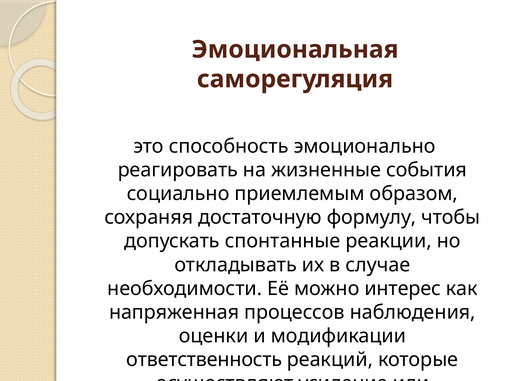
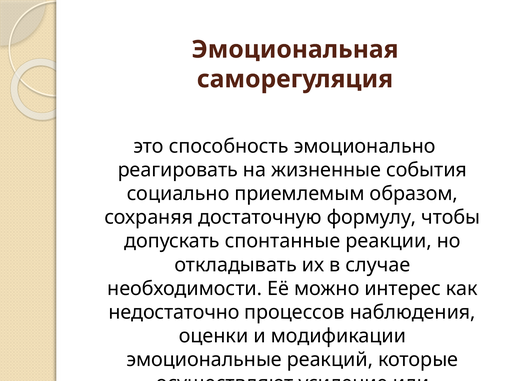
напряженная: напряженная -> недостаточно (174, 312)
ответственность: ответственность -> эмоциональные (204, 360)
